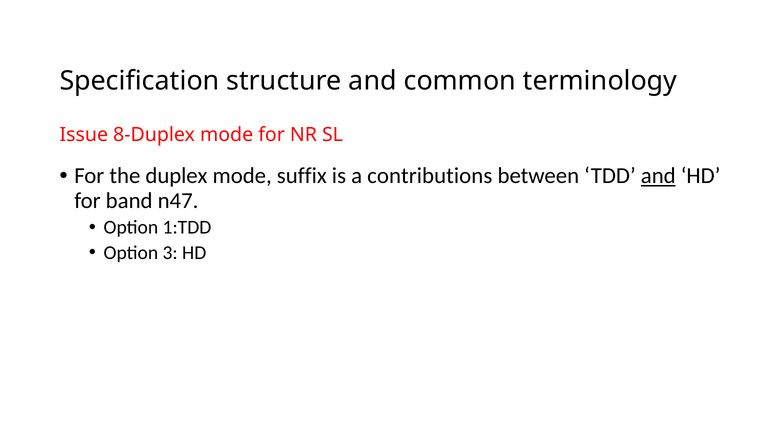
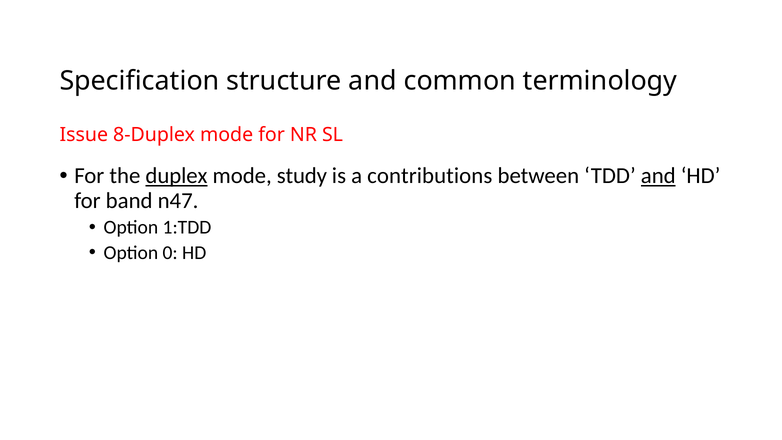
duplex underline: none -> present (176, 176)
suffix: suffix -> study (302, 176)
3: 3 -> 0 (170, 253)
